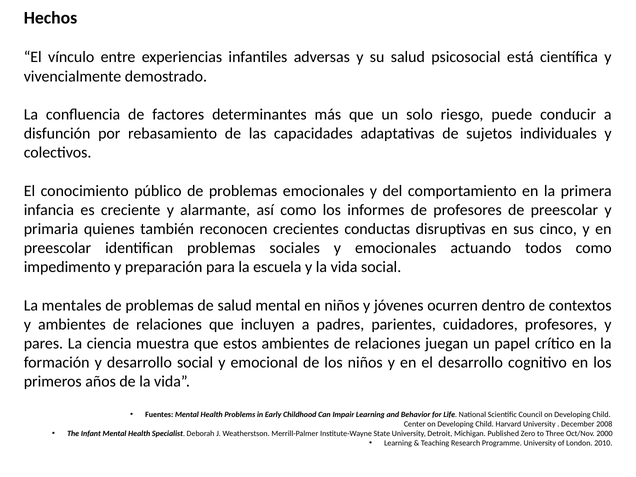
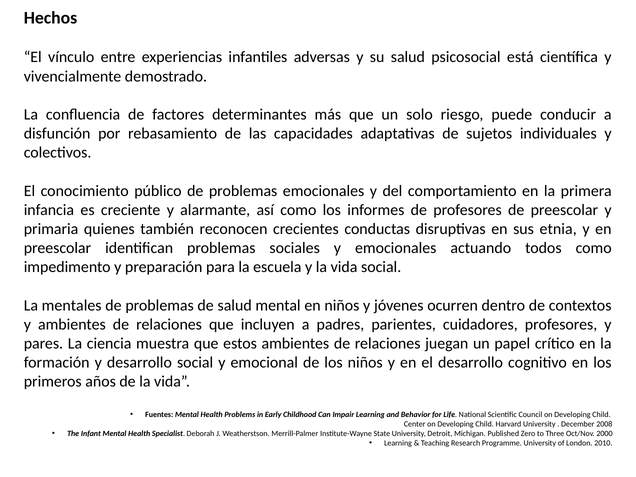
cinco: cinco -> etnia (558, 229)
